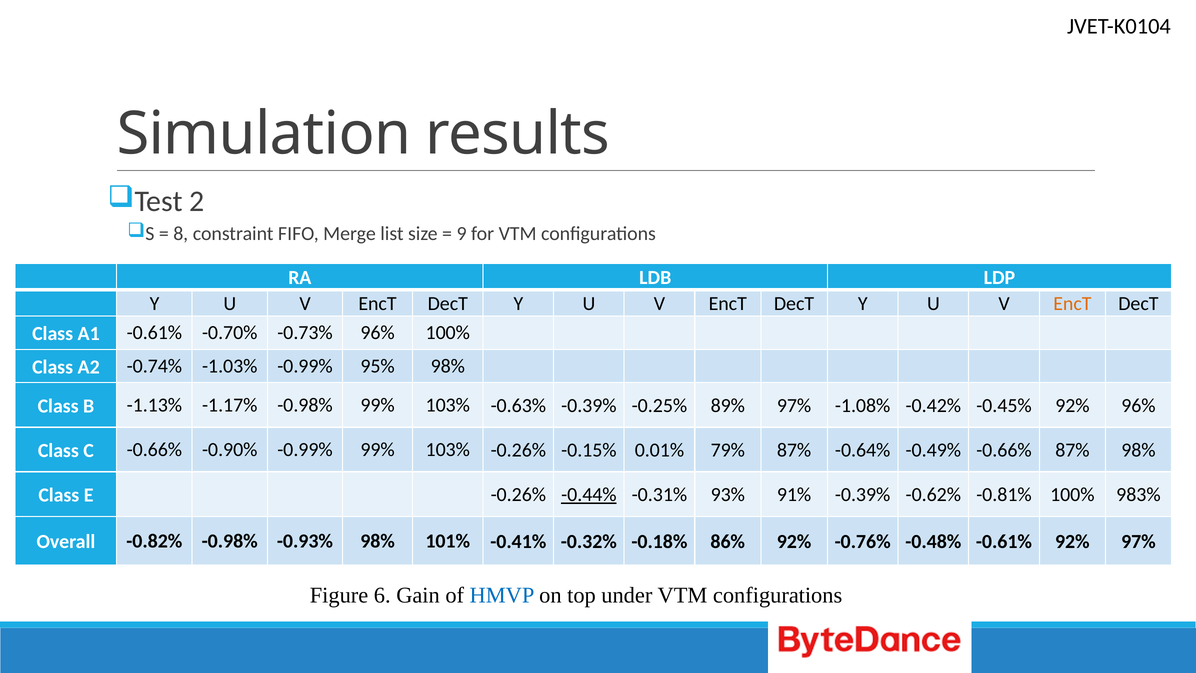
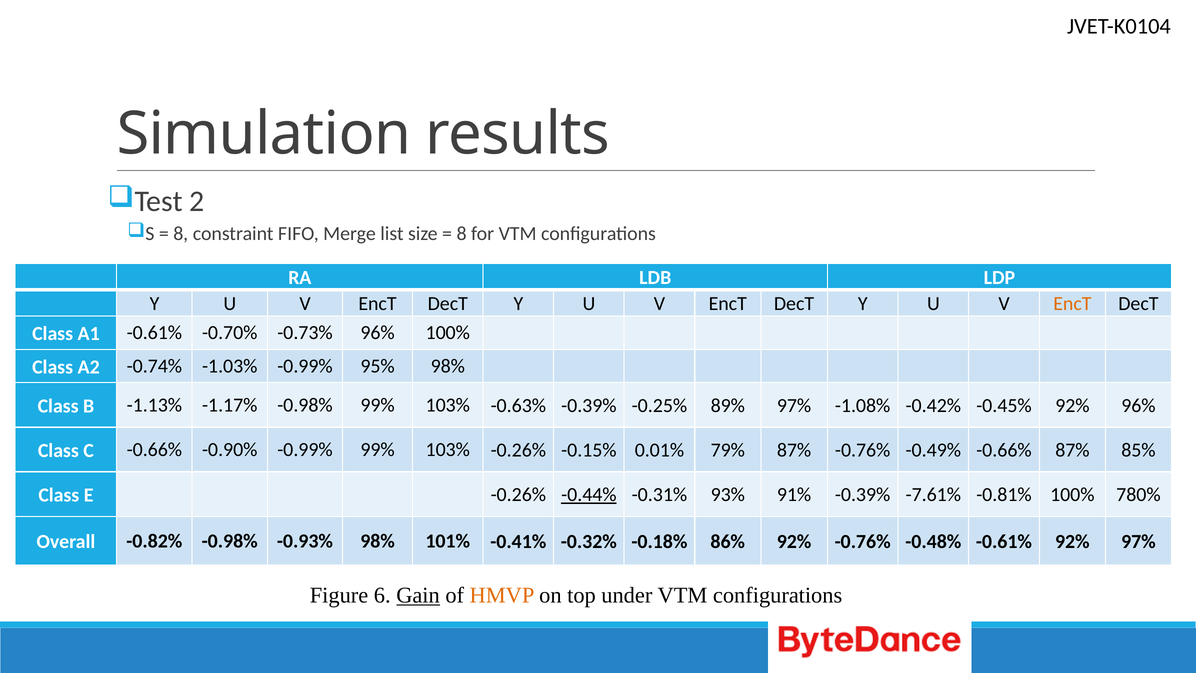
9: 9 -> 8 (462, 233)
87% -0.64%: -0.64% -> -0.76% (863, 450)
87% 98%: 98% -> 85% (1138, 450)
-0.62%: -0.62% -> -7.61% (933, 495)
983%: 983% -> 780% (1138, 495)
Gain underline: none -> present (418, 595)
HMVP colour: blue -> orange (502, 595)
